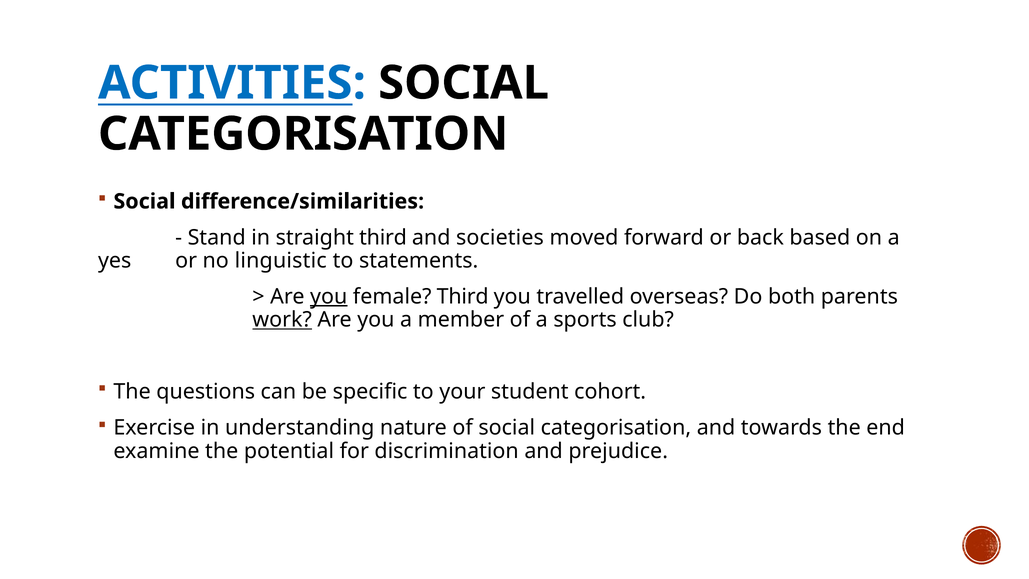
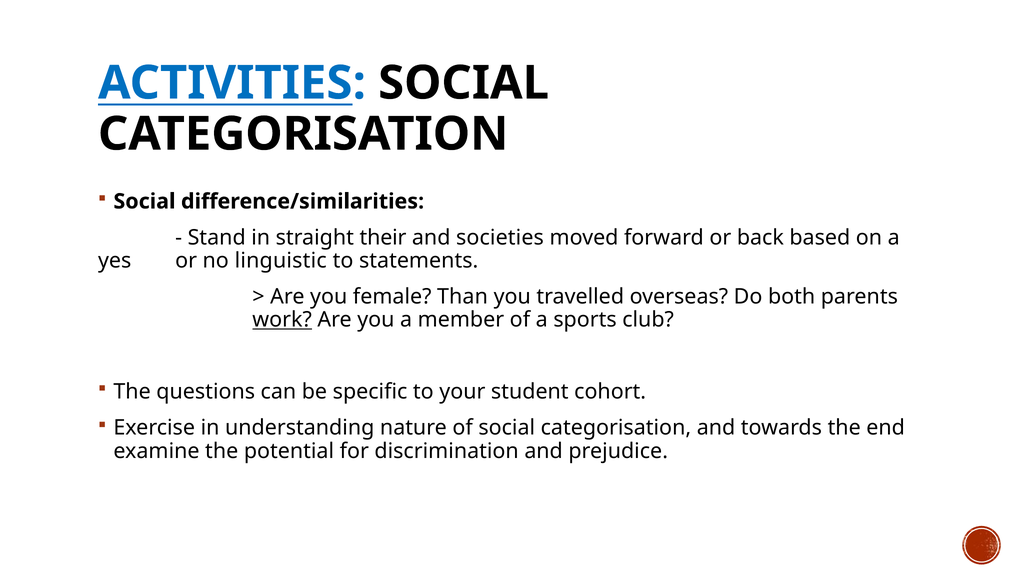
straight third: third -> their (383, 237)
you underline: present -> none (329, 297)
female Third: Third -> Than (462, 297)
